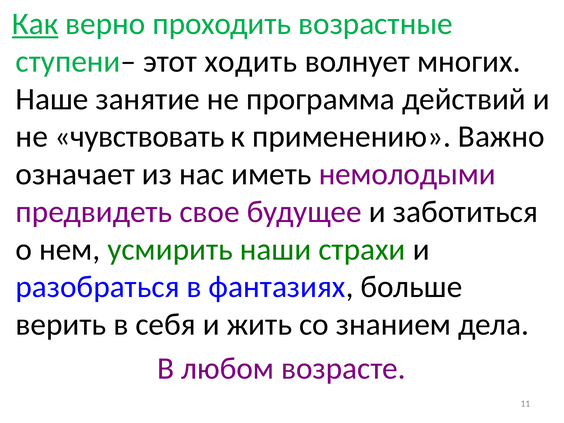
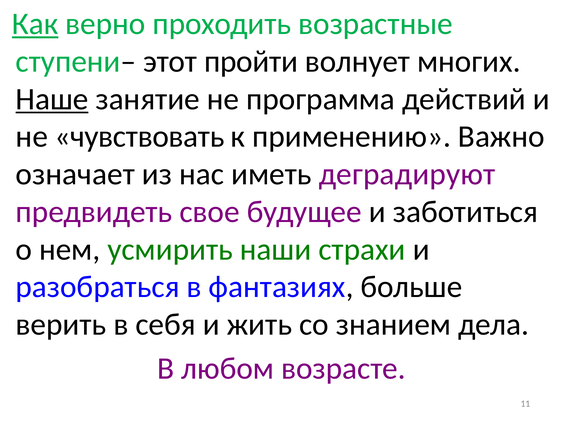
ходить: ходить -> пройти (251, 61)
Наше underline: none -> present (52, 99)
немолодыми: немолодыми -> деградируют (407, 174)
